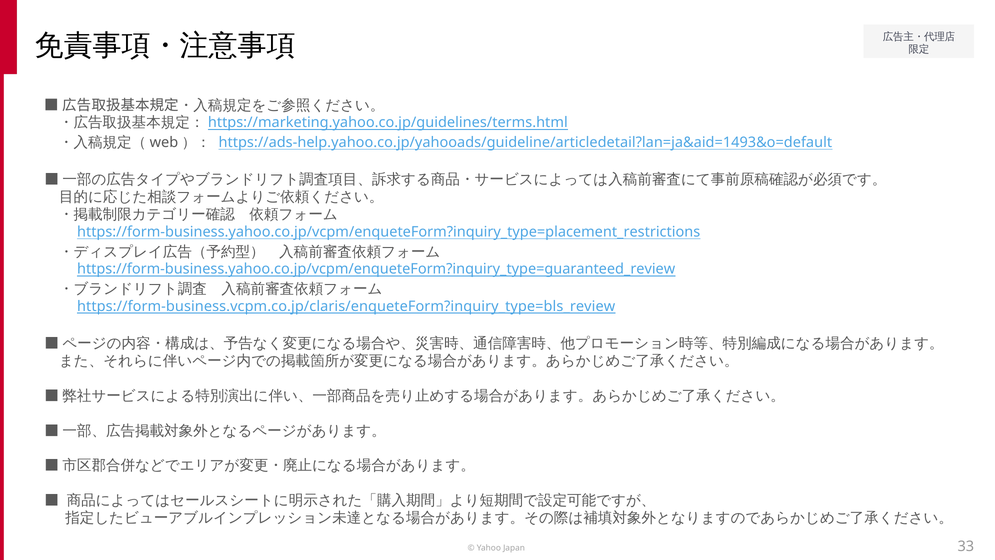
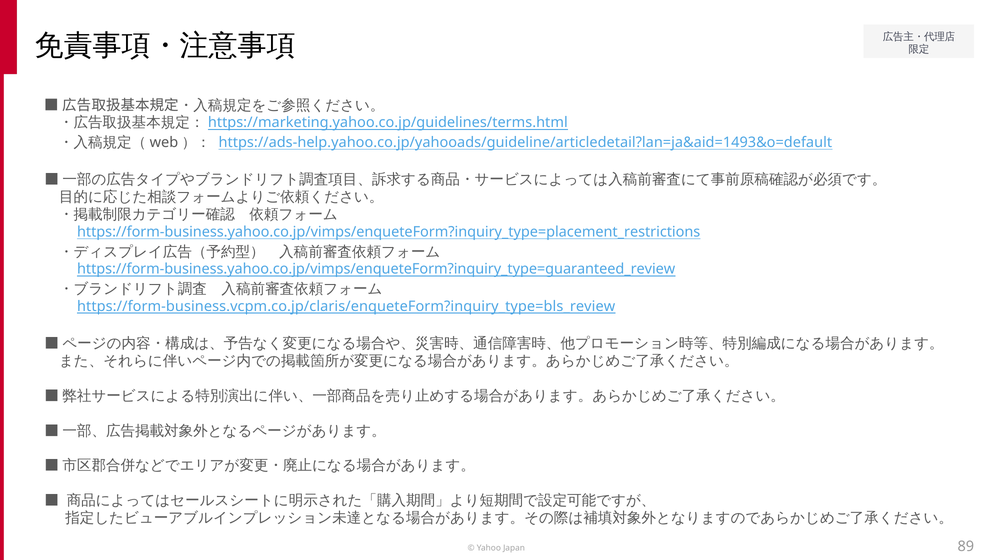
https://form-business.yahoo.co.jp/vcpm/enqueteForm?inquiry_type=placement_restrictions: https://form-business.yahoo.co.jp/vcpm/enqueteForm?inquiry_type=placement_restrictions -> https://form-business.yahoo.co.jp/vimps/enqueteForm?inquiry_type=placement_restrictions (389, 232)
https://form-business.yahoo.co.jp/vcpm/enqueteForm?inquiry_type=guaranteed_review: https://form-business.yahoo.co.jp/vcpm/enqueteForm?inquiry_type=guaranteed_review -> https://form-business.yahoo.co.jp/vimps/enqueteForm?inquiry_type=guaranteed_review (376, 269)
33: 33 -> 89 (966, 546)
